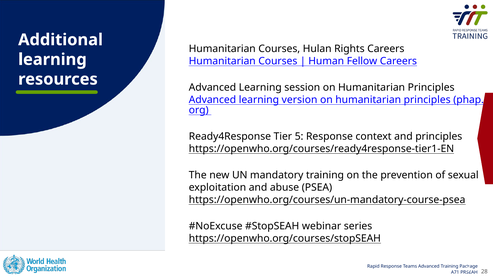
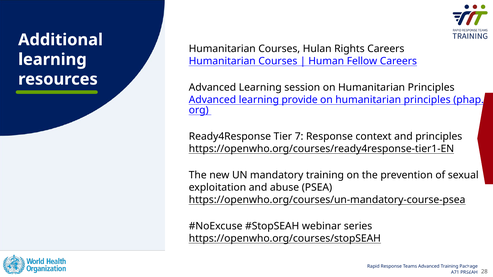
version: version -> provide (300, 100)
5: 5 -> 7 (299, 137)
